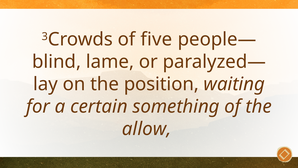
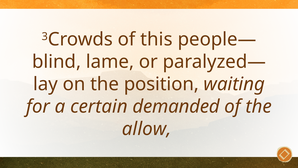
five: five -> this (156, 39)
something: something -> demanded (176, 106)
